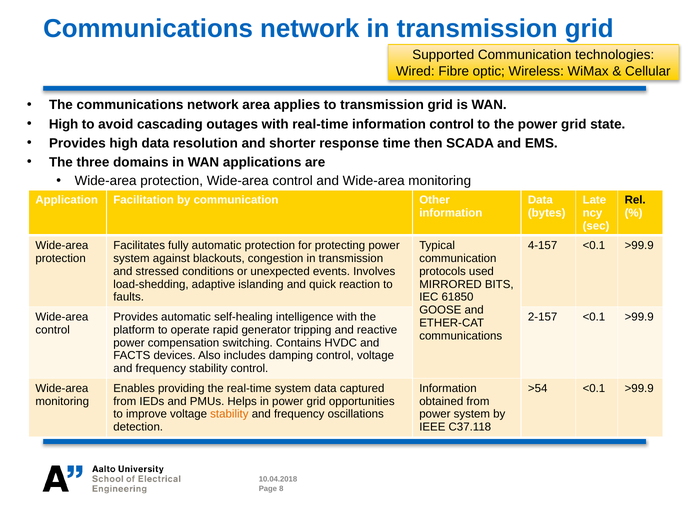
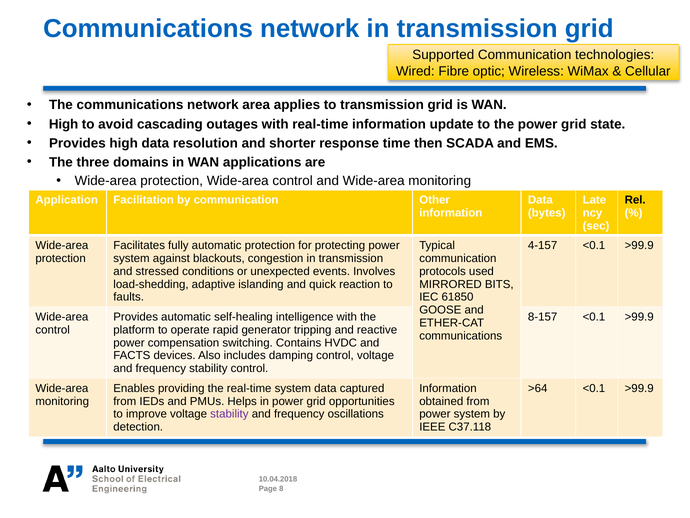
information control: control -> update (452, 124)
2-157: 2-157 -> 8-157 (543, 317)
>54: >54 -> >64 (538, 388)
stability colour: orange -> purple (229, 414)
